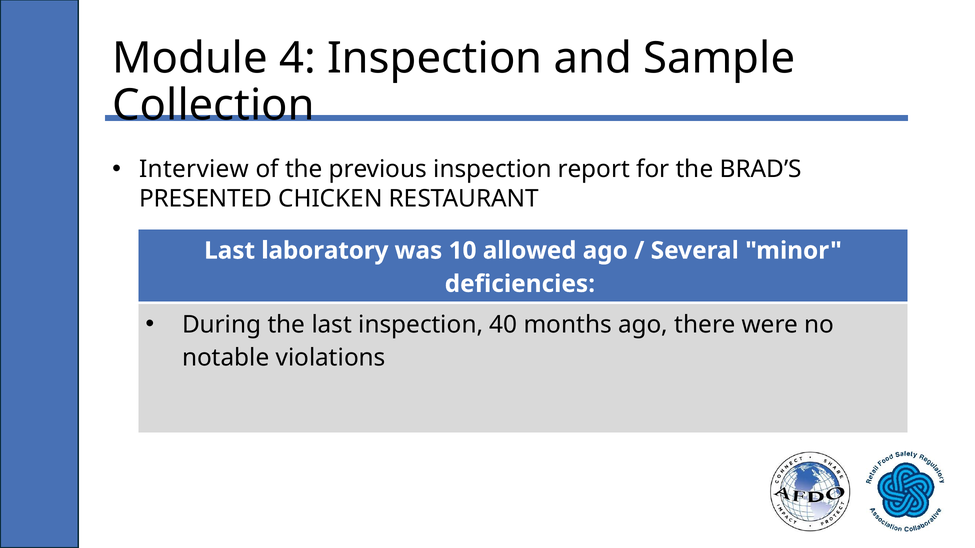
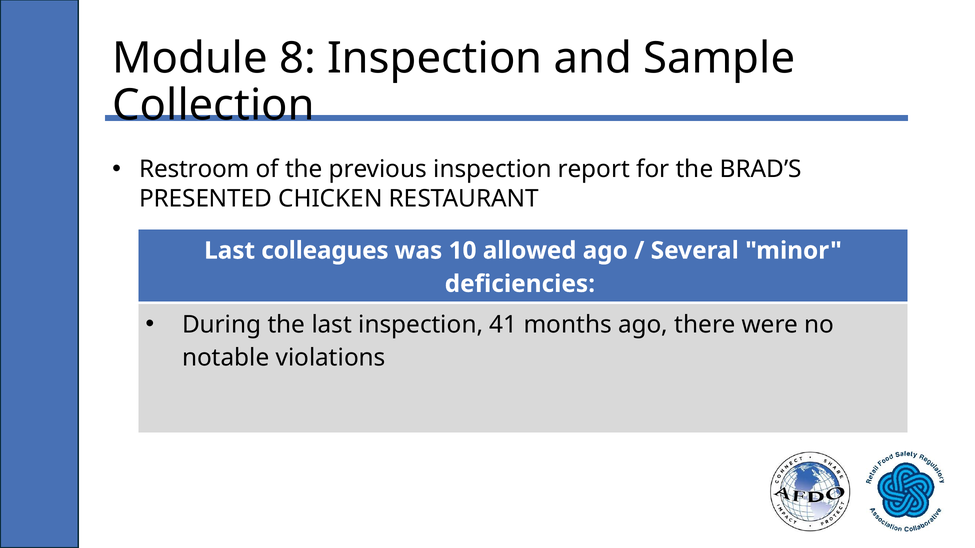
4: 4 -> 8 (297, 58)
Interview: Interview -> Restroom (194, 170)
laboratory: laboratory -> colleagues (325, 251)
40: 40 -> 41 (503, 325)
